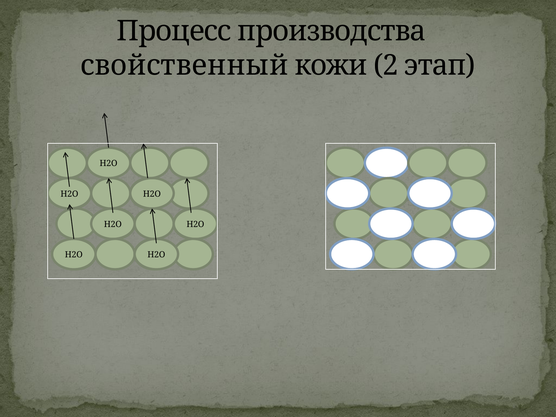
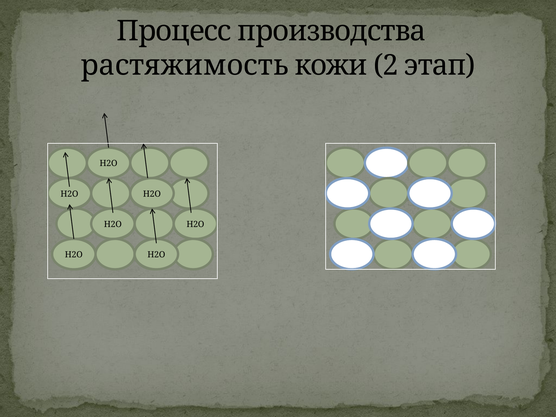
свойственный: свойственный -> растяжимость (184, 66)
